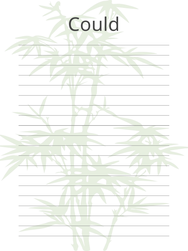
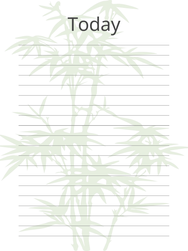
Could: Could -> Today (94, 25)
